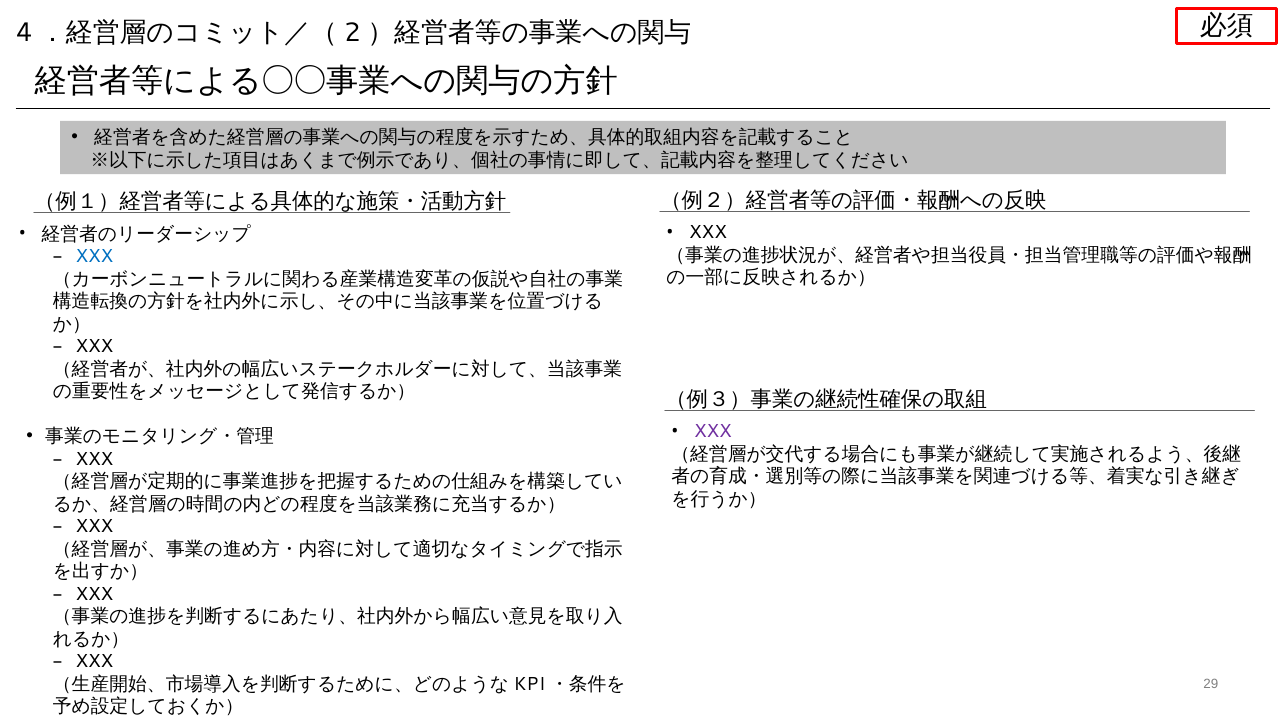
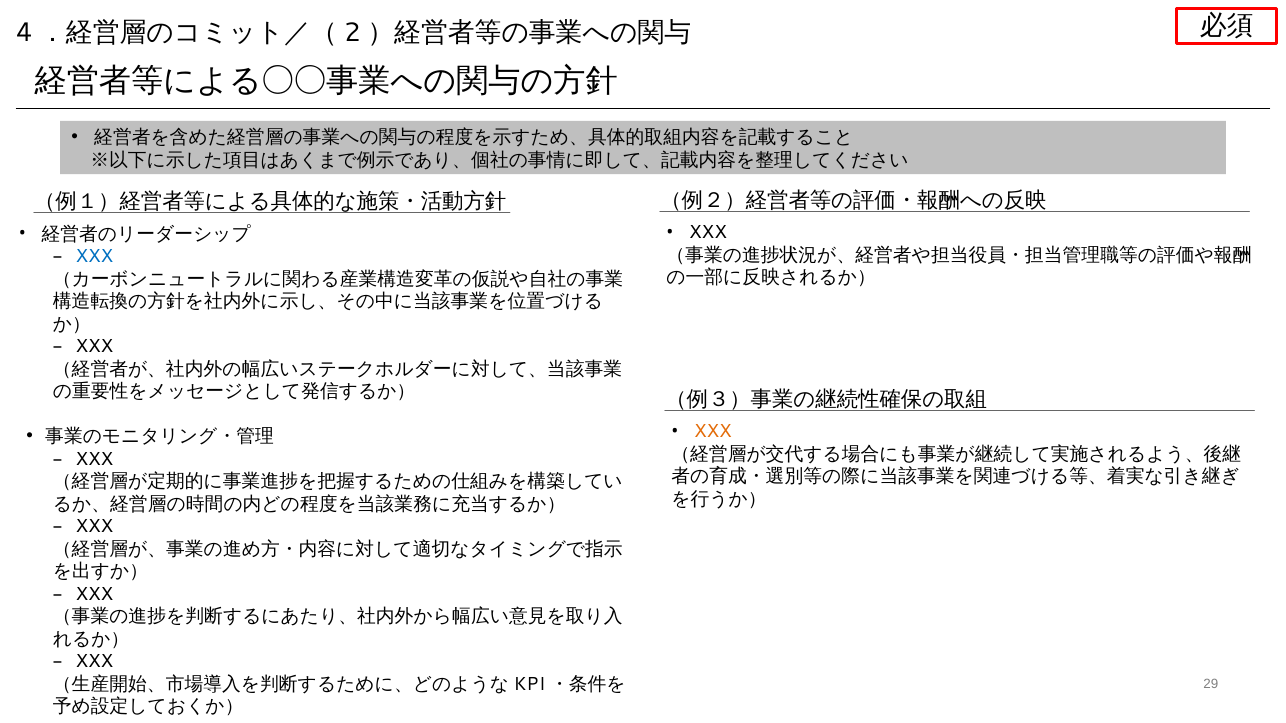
XXX colour: purple -> orange (713, 432)
